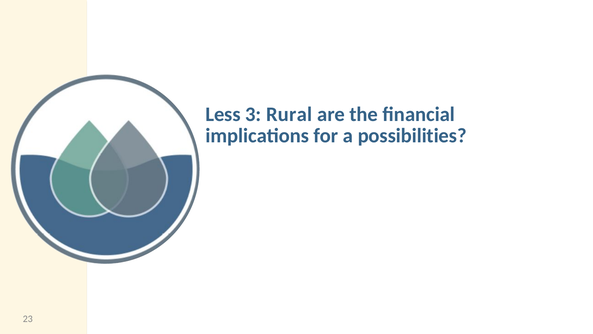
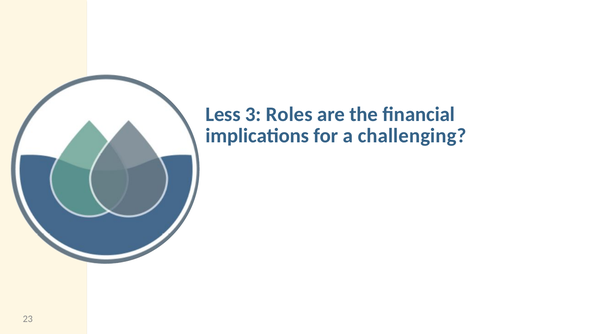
Rural: Rural -> Roles (289, 114)
possibilities: possibilities -> challenging (412, 135)
